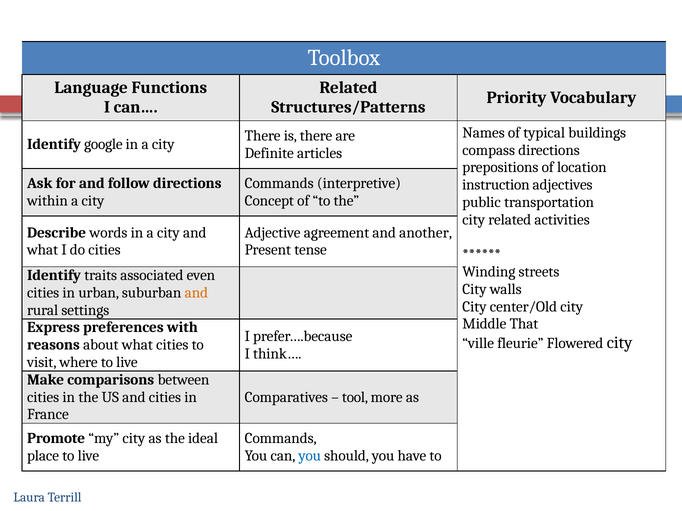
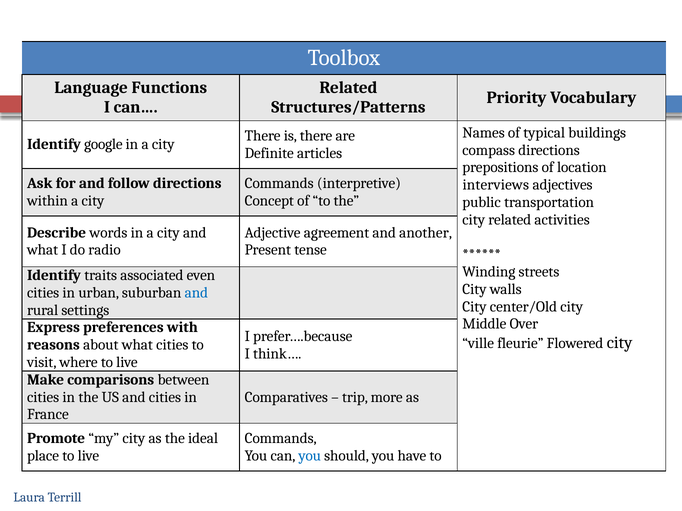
instruction: instruction -> interviews (496, 185)
do cities: cities -> radio (104, 250)
and colour: orange -> blue (196, 293)
That: That -> Over (524, 324)
tool: tool -> trip (355, 397)
